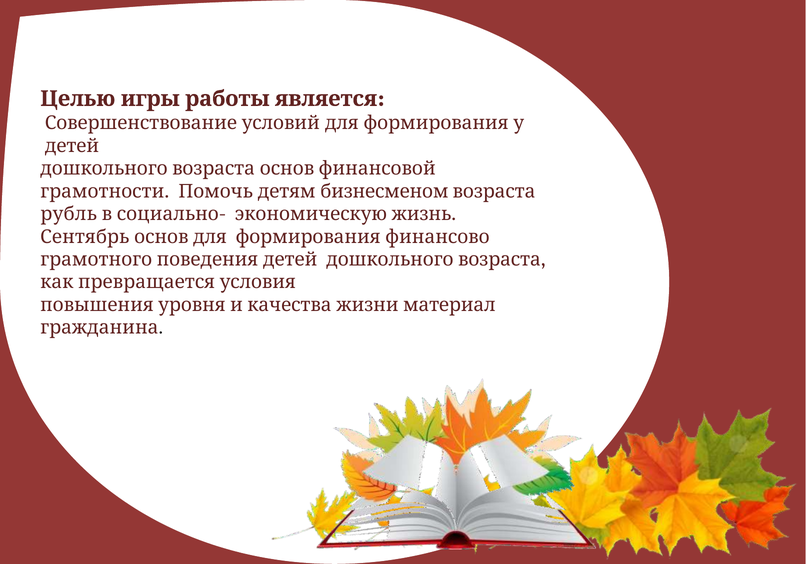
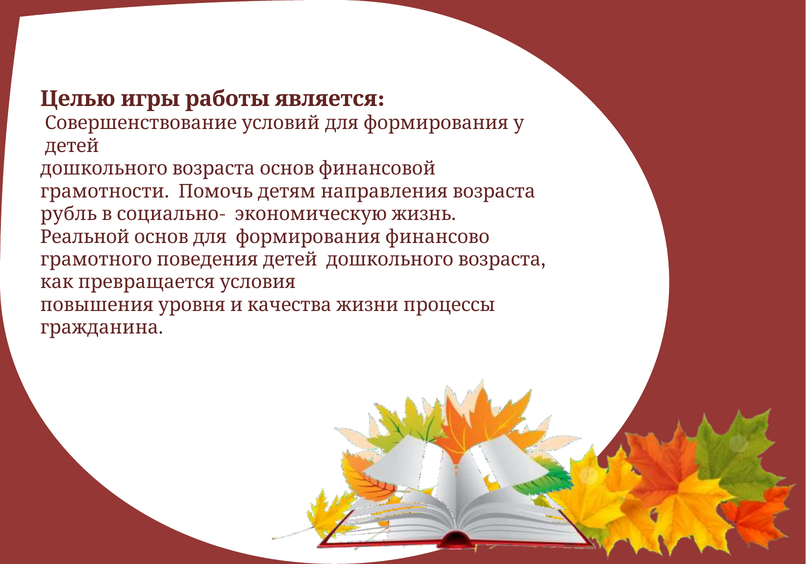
бизнесменом: бизнесменом -> направления (384, 191)
Сентябрь: Сентябрь -> Реальной (85, 237)
материал: материал -> процессы (449, 305)
